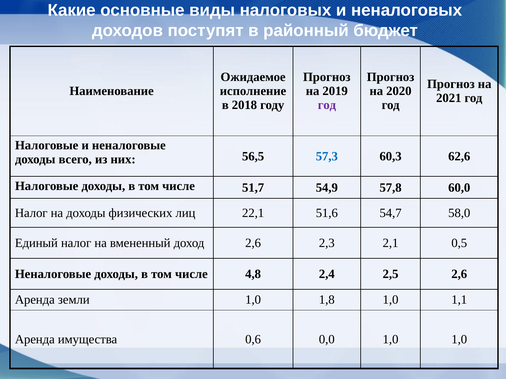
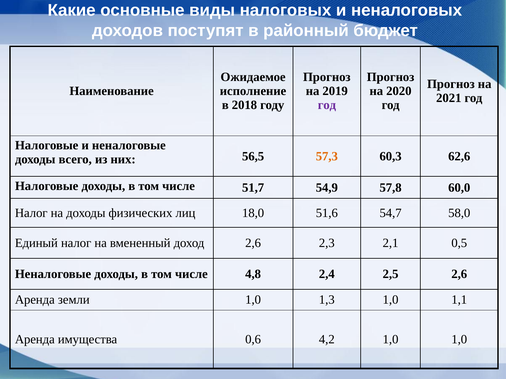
57,3 colour: blue -> orange (327, 156)
22,1: 22,1 -> 18,0 (253, 213)
1,8: 1,8 -> 1,3 (327, 300)
0,0: 0,0 -> 4,2 (327, 340)
